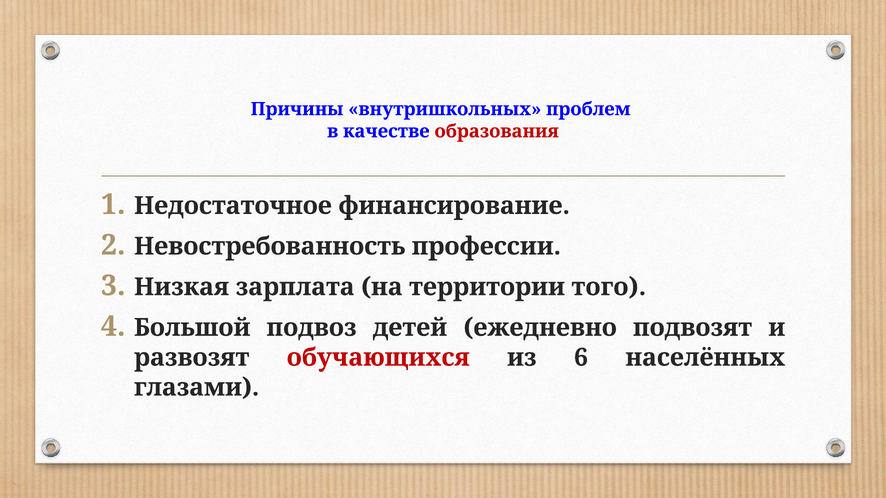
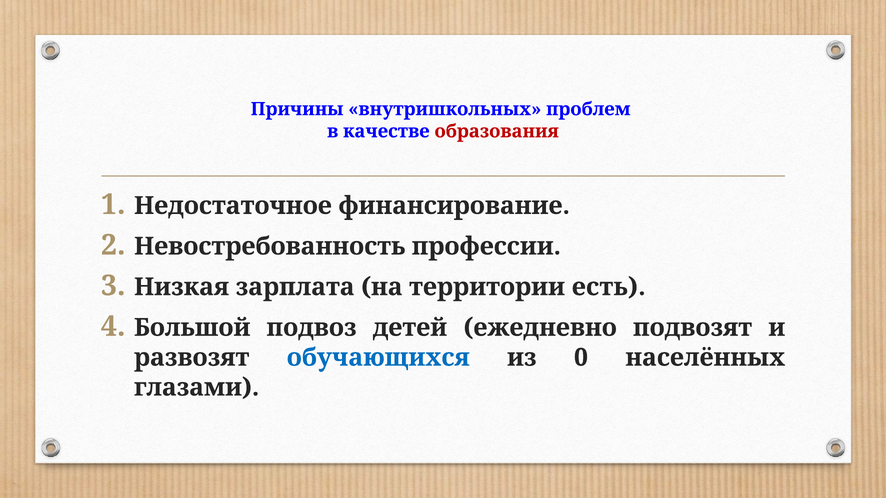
того: того -> есть (609, 287)
обучающихся colour: red -> blue (378, 358)
6: 6 -> 0 (581, 358)
